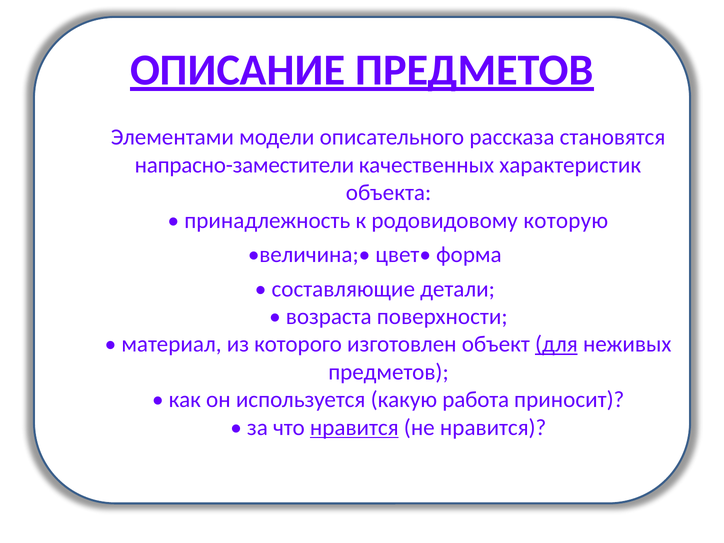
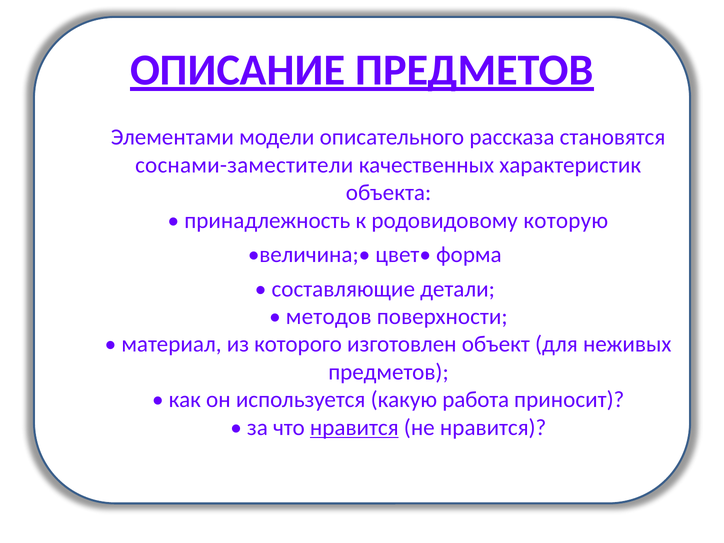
напрасно-заместители: напрасно-заместители -> соснами-заместители (244, 165)
возраста: возраста -> методов (329, 317)
для underline: present -> none (556, 344)
